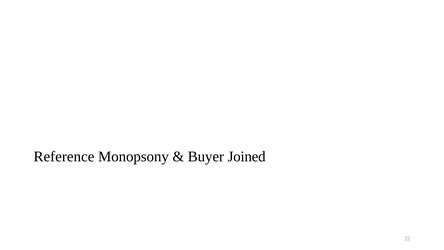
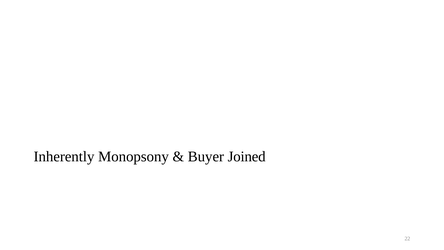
Reference: Reference -> Inherently (64, 156)
